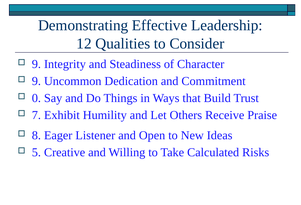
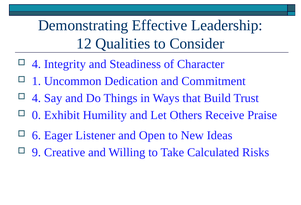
9: 9 -> 4 (36, 64)
9: 9 -> 1 (36, 81)
0: 0 -> 4 (36, 98)
7: 7 -> 0 (36, 115)
8: 8 -> 6 (36, 136)
5: 5 -> 9 (36, 153)
